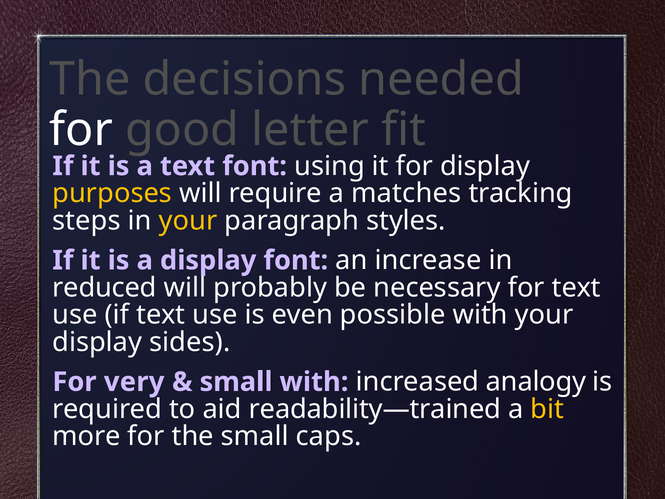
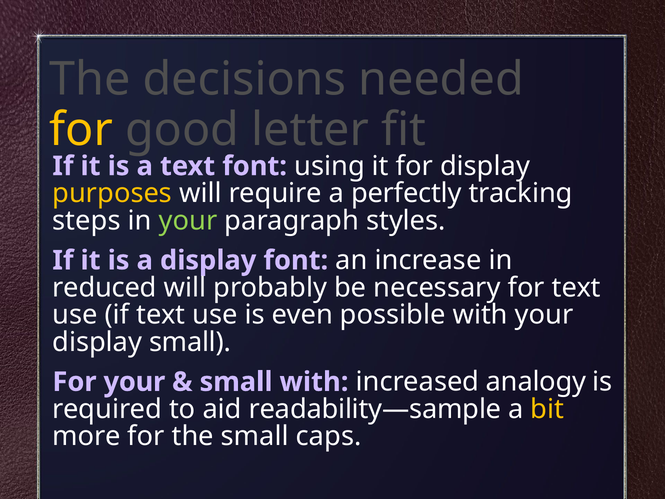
for colour: white -> yellow (81, 130)
matches: matches -> perfectly (406, 193)
your colour: yellow -> light green (188, 221)
display sides: sides -> small (190, 342)
For very: very -> your (134, 382)
readability—trained: readability—trained -> readability—sample (375, 409)
